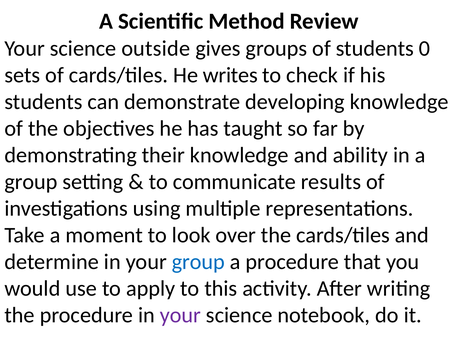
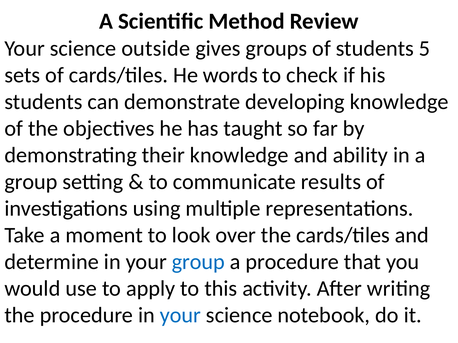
0: 0 -> 5 (425, 49)
writes: writes -> words (230, 75)
your colour: purple -> blue (180, 316)
